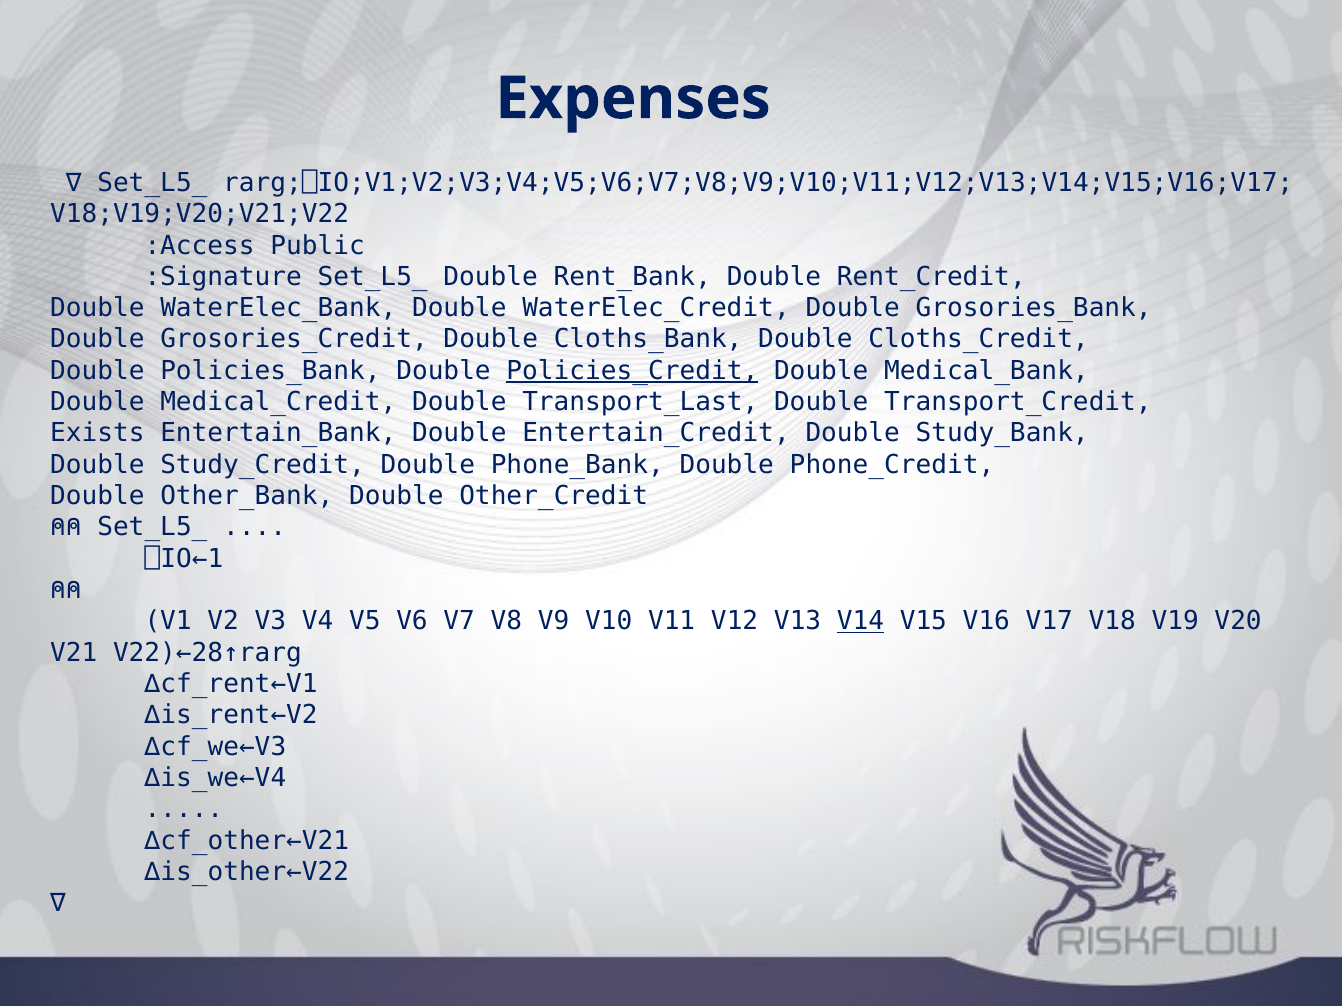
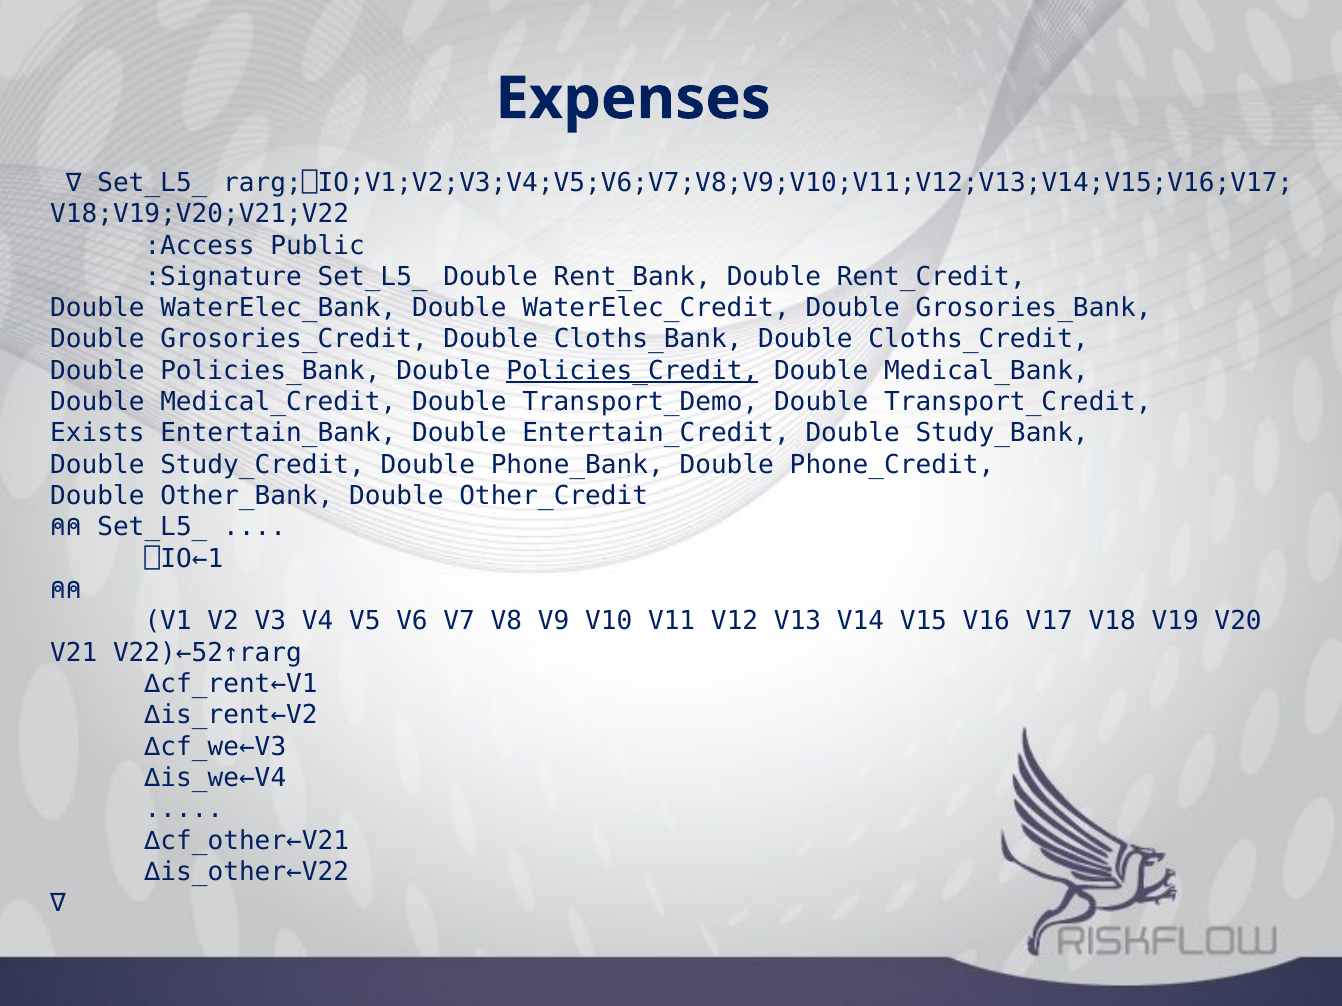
Transport_Last: Transport_Last -> Transport_Demo (640, 402)
V14 underline: present -> none (861, 621)
V22)←28↑rarg: V22)←28↑rarg -> V22)←52↑rarg (207, 653)
